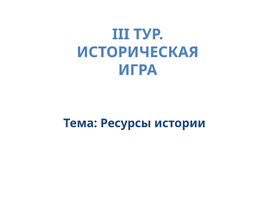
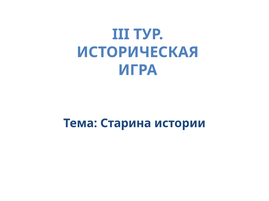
Ресурсы: Ресурсы -> Старина (126, 124)
